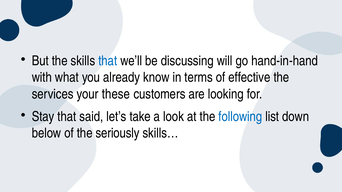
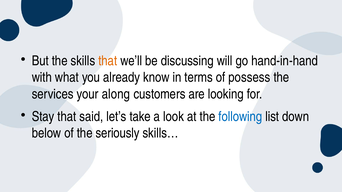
that colour: blue -> orange (108, 61)
effective: effective -> possess (249, 78)
these: these -> along (116, 94)
